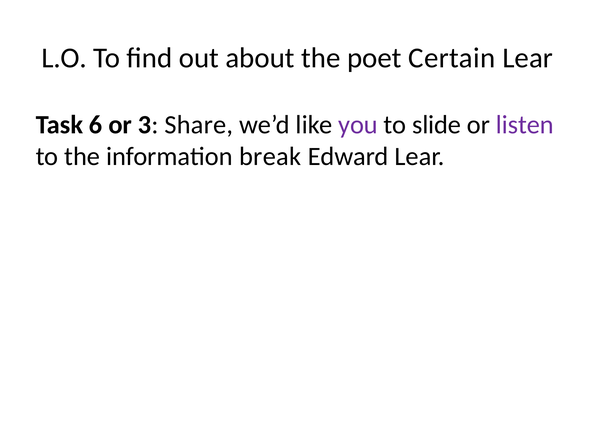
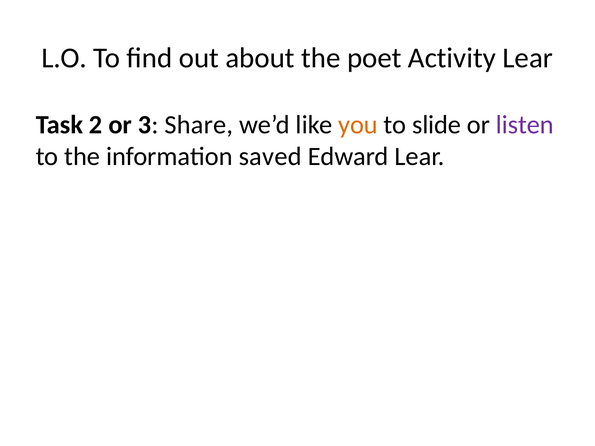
Certain: Certain -> Activity (452, 58)
6: 6 -> 2 (96, 125)
you colour: purple -> orange (358, 125)
break: break -> saved (270, 157)
